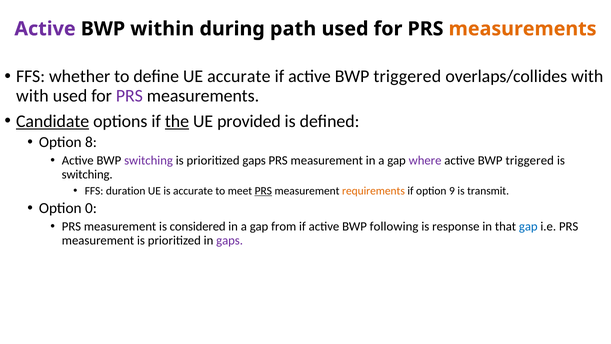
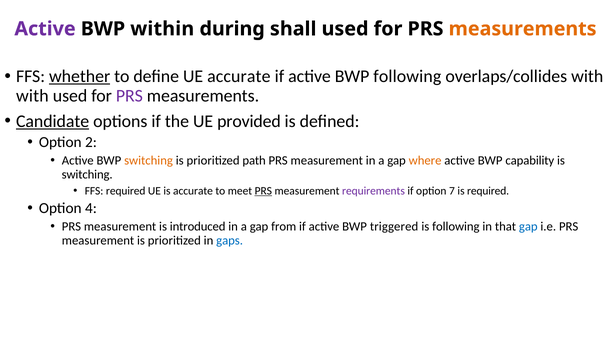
path: path -> shall (293, 29)
whether underline: none -> present (80, 76)
if active BWP triggered: triggered -> following (407, 76)
the underline: present -> none (177, 121)
8: 8 -> 2 (91, 142)
switching colour: purple -> orange (149, 161)
prioritized gaps: gaps -> path (254, 161)
where colour: purple -> orange (425, 161)
triggered: triggered -> capability (530, 161)
FFS duration: duration -> required (126, 191)
requirements colour: orange -> purple (373, 191)
9: 9 -> 7 (452, 191)
is transmit: transmit -> required (488, 191)
0: 0 -> 4 (91, 208)
considered: considered -> introduced (198, 226)
following: following -> triggered (394, 226)
is response: response -> following (456, 226)
gaps colour: purple -> blue (230, 240)
